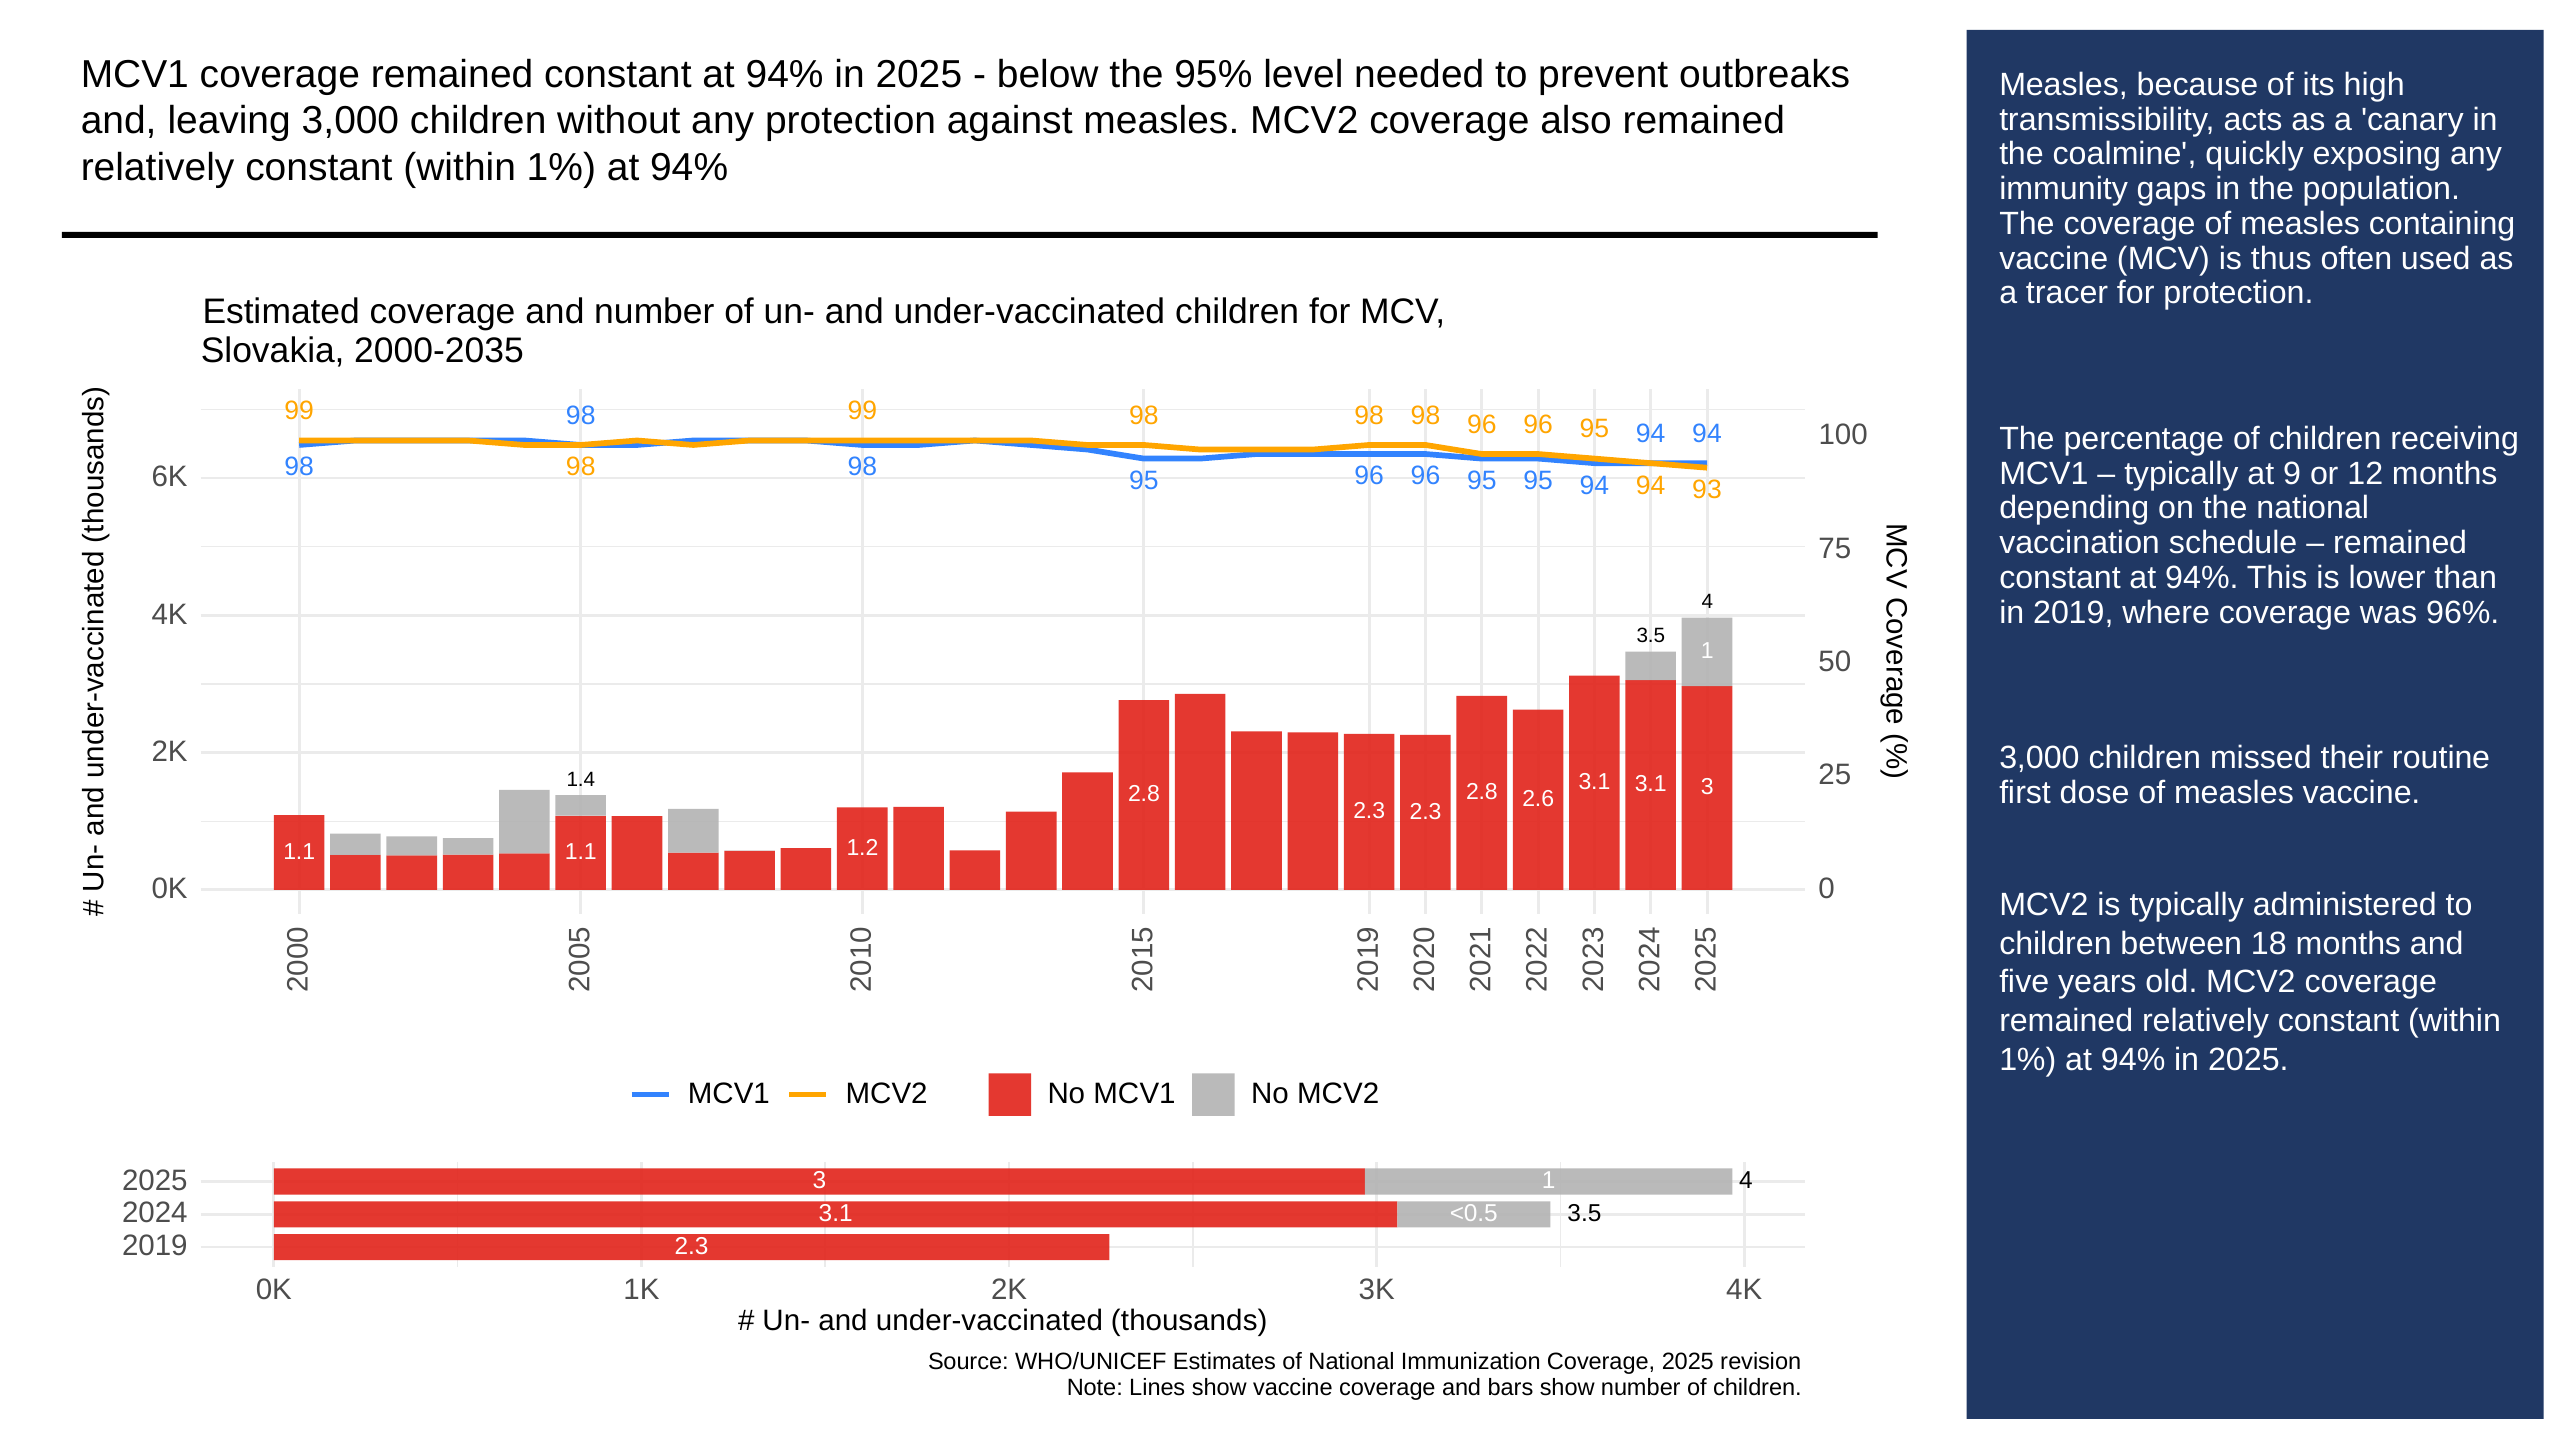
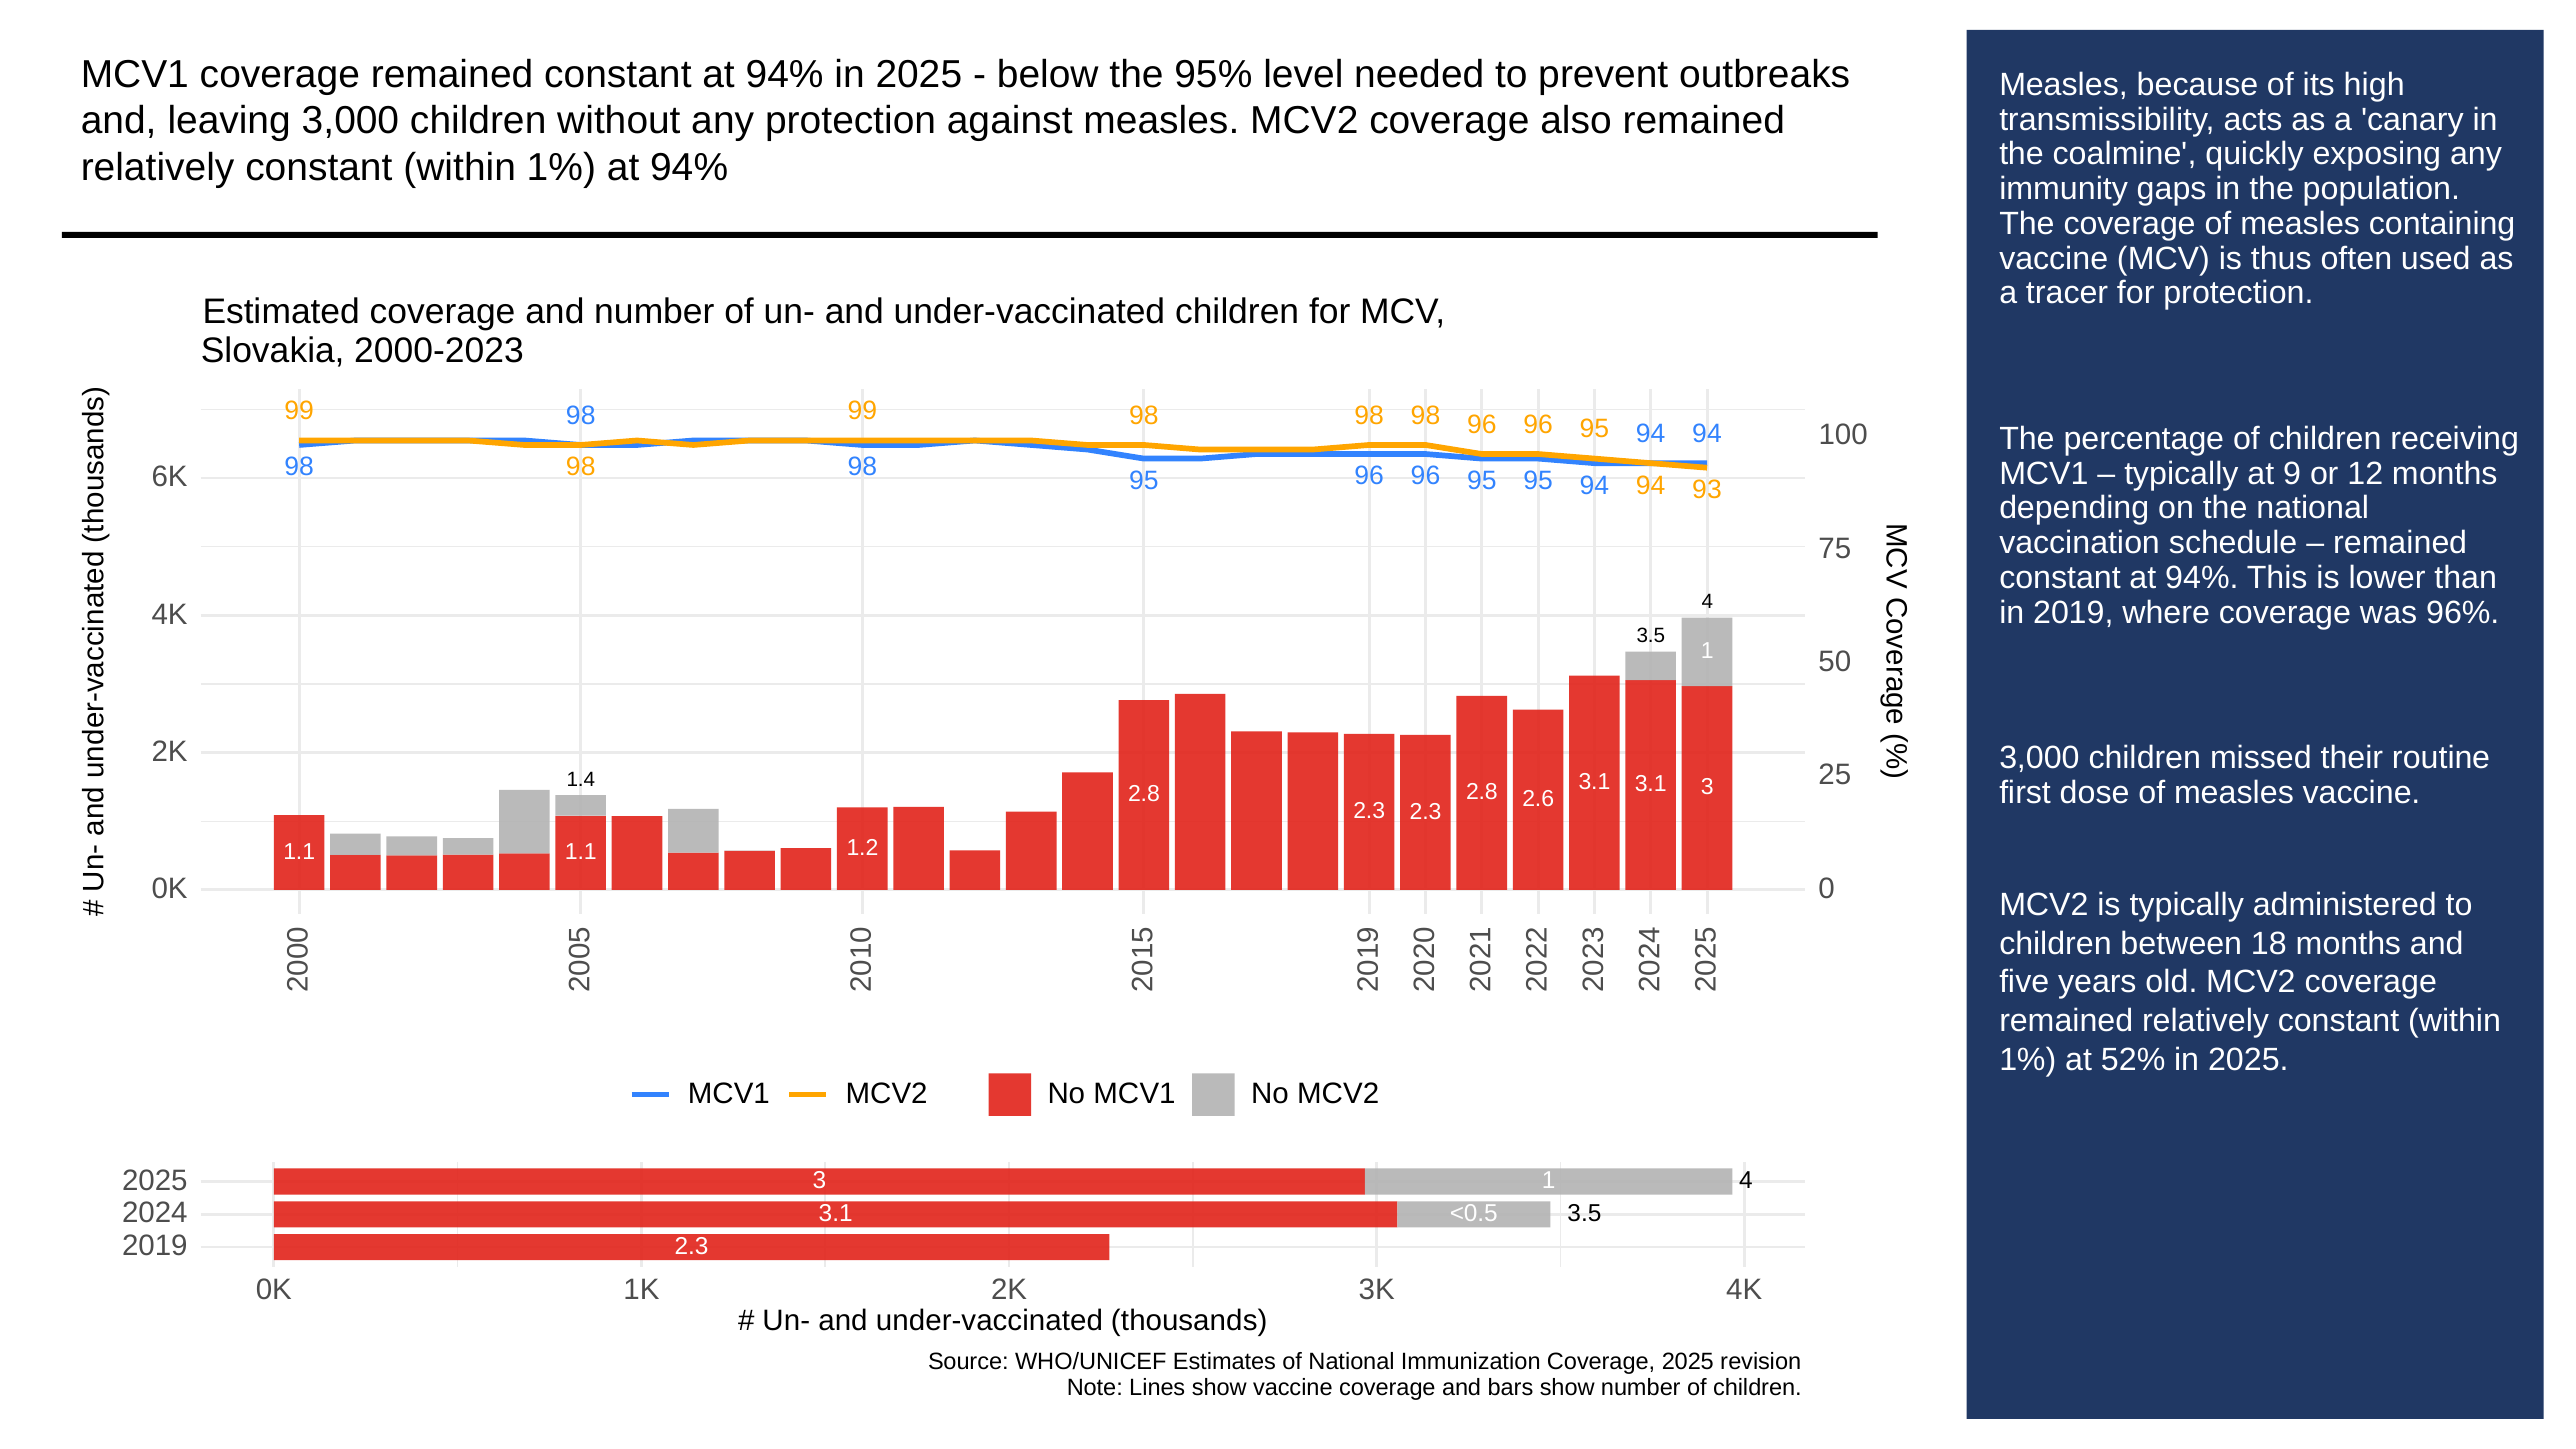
2000-2035: 2000-2035 -> 2000-2023 (439, 351)
94%: 94% -> 52% (2133, 1059)
